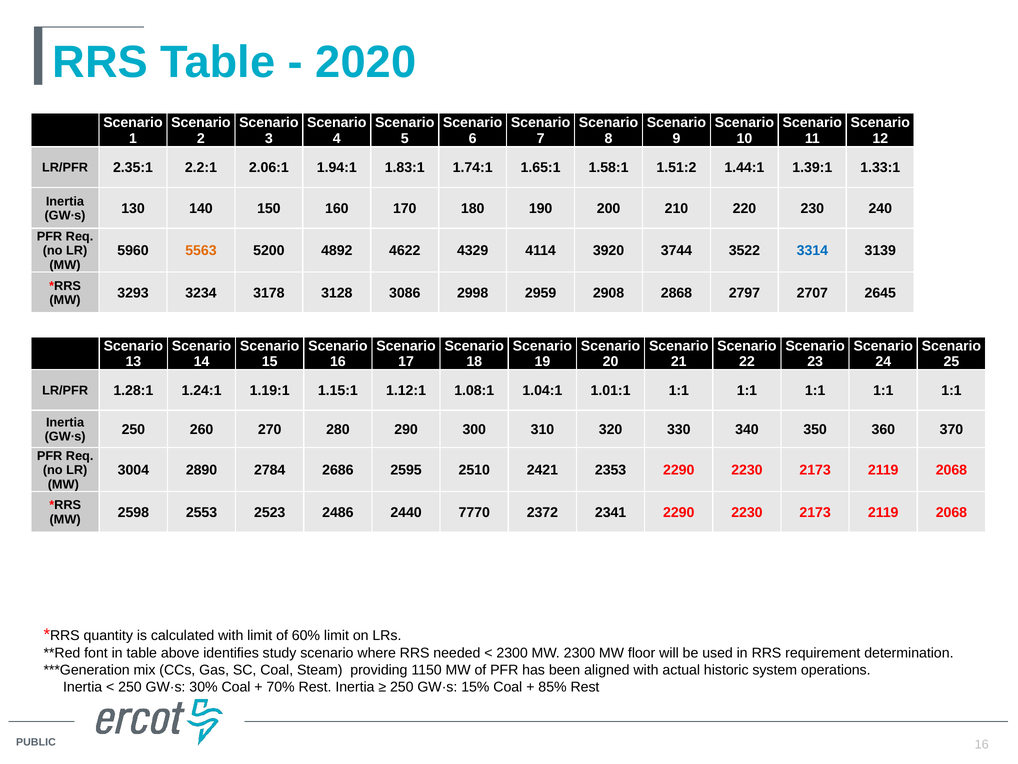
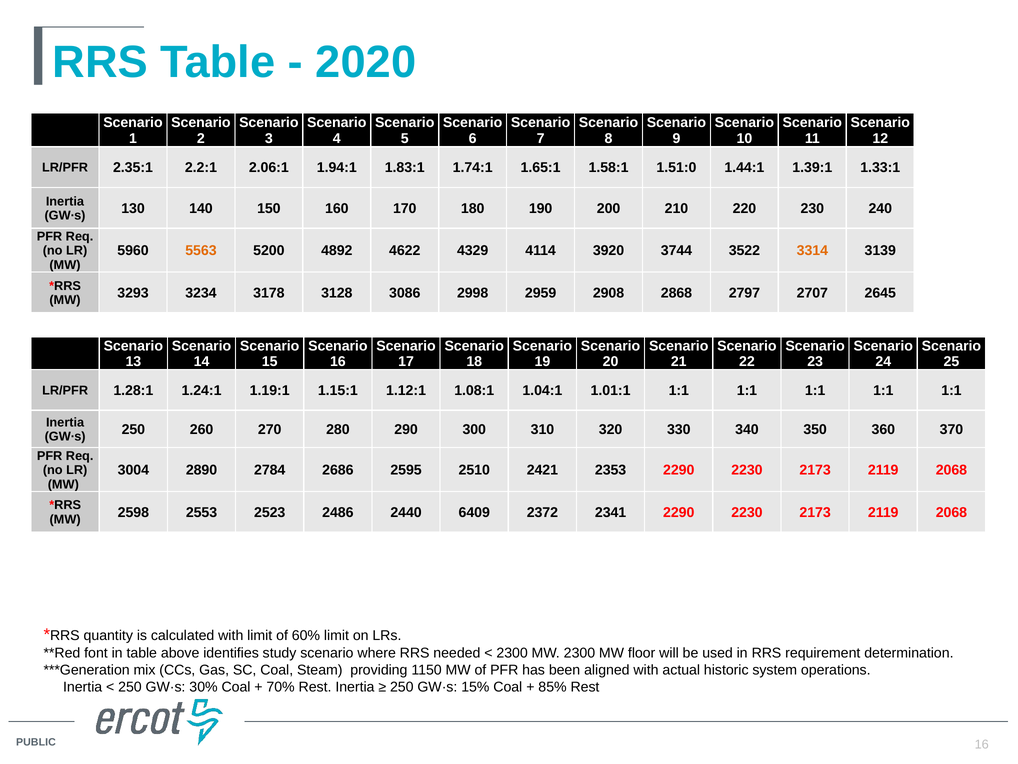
1.51:2: 1.51:2 -> 1.51:0 (676, 168)
3314 colour: blue -> orange (812, 251)
7770: 7770 -> 6409 (474, 512)
